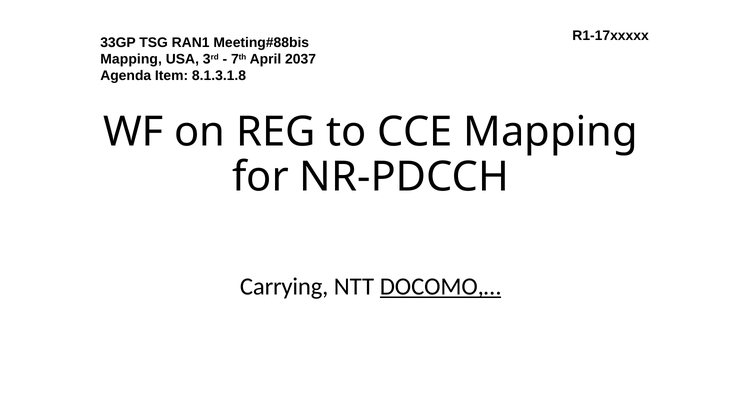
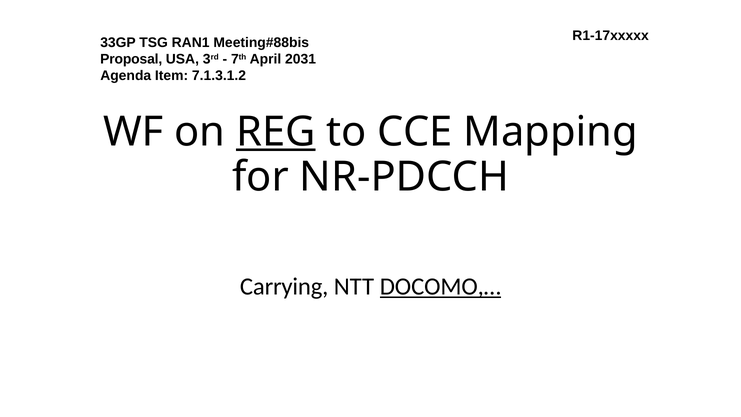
Mapping: Mapping -> Proposal (131, 59)
2037: 2037 -> 2031 (301, 59)
8.1.3.1.8: 8.1.3.1.8 -> 7.1.3.1.2 (219, 76)
REG underline: none -> present (276, 132)
